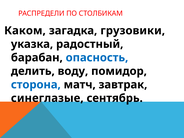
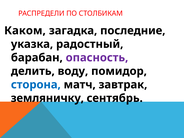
грузовики: грузовики -> последние (133, 31)
опасность colour: blue -> purple (97, 58)
синеглазые: синеглазые -> земляничку (47, 98)
